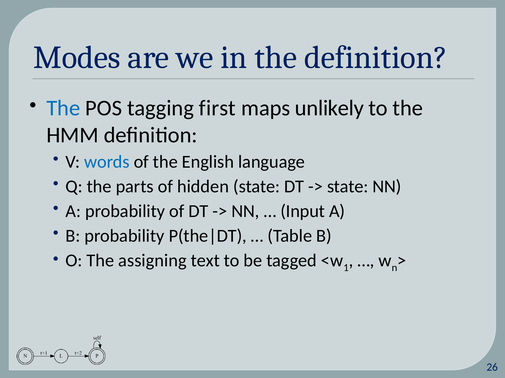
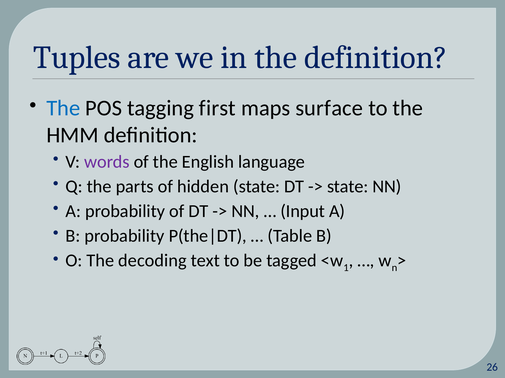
Modes: Modes -> Tuples (77, 58)
unlikely: unlikely -> surface (329, 108)
words colour: blue -> purple (107, 162)
assigning: assigning -> decoding (153, 261)
